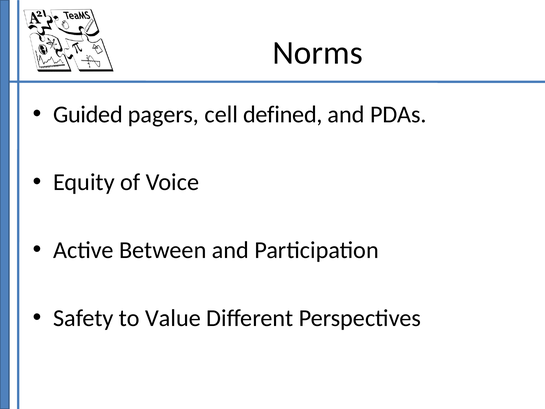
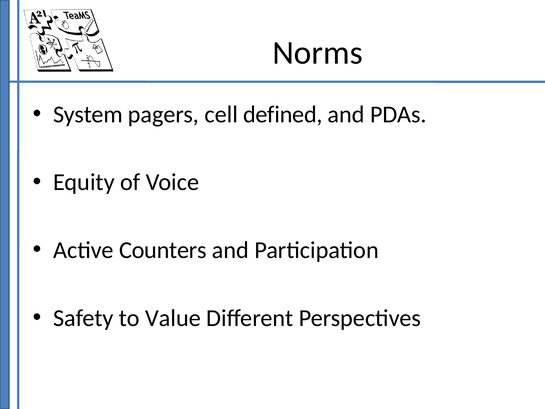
Guided: Guided -> System (88, 114)
Between: Between -> Counters (163, 250)
